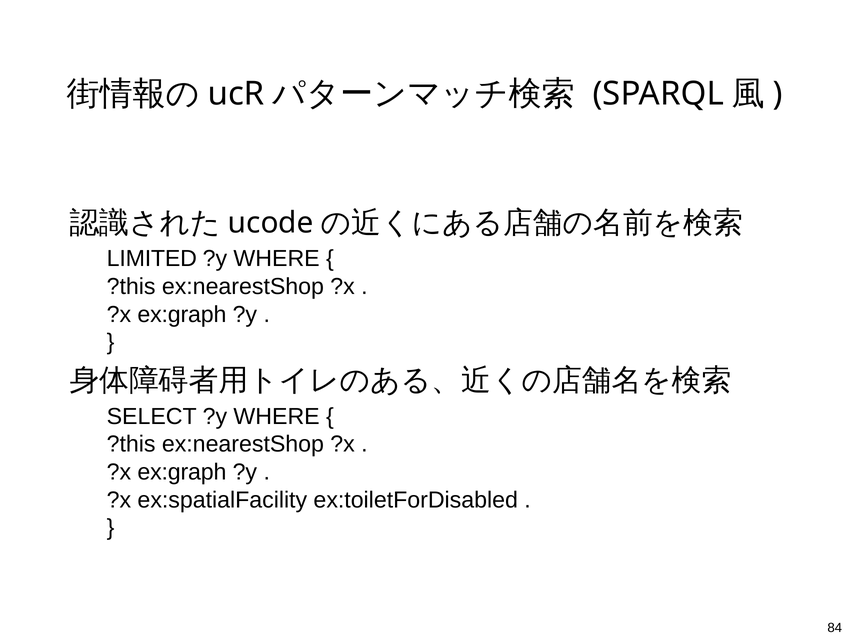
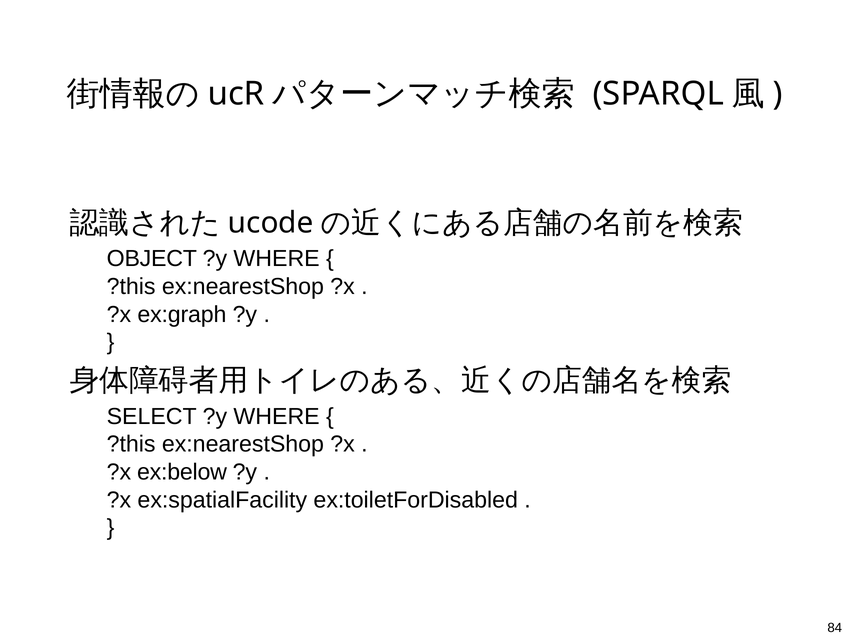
LIMITED: LIMITED -> OBJECT (152, 259)
ex:graph: ex:graph -> ex:below (182, 472)
